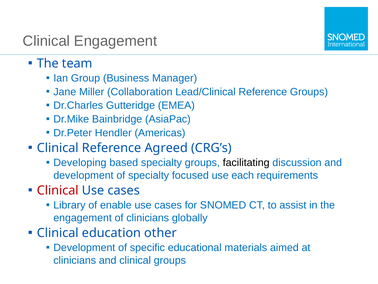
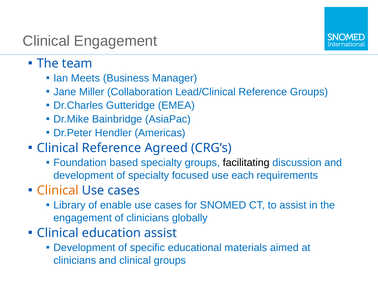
Group: Group -> Meets (85, 78)
Developing: Developing -> Foundation (80, 162)
Clinical colour: red -> orange (58, 190)
education other: other -> assist (161, 232)
